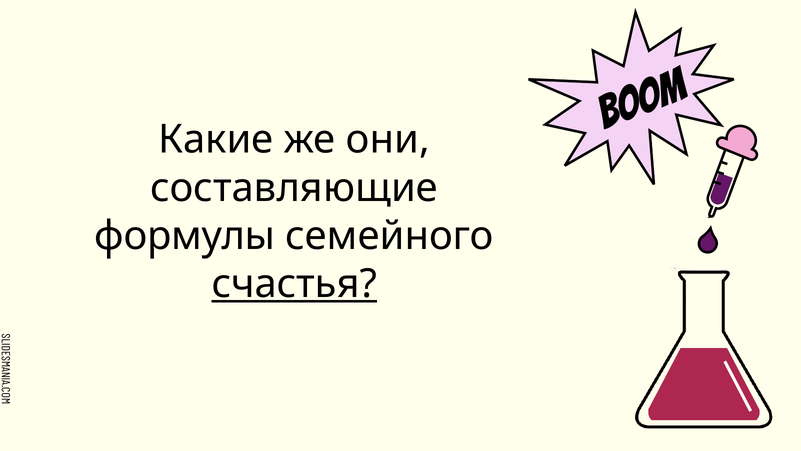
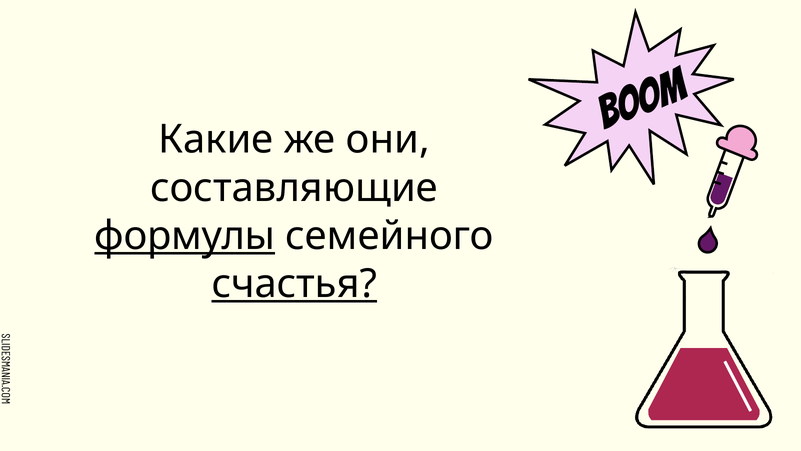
формулы underline: none -> present (185, 236)
